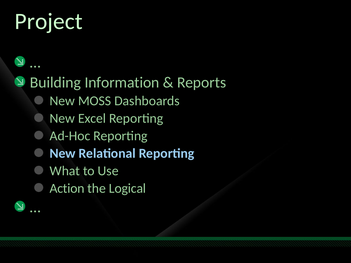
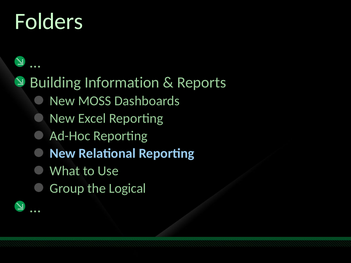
Project: Project -> Folders (49, 21)
Action: Action -> Group (67, 188)
